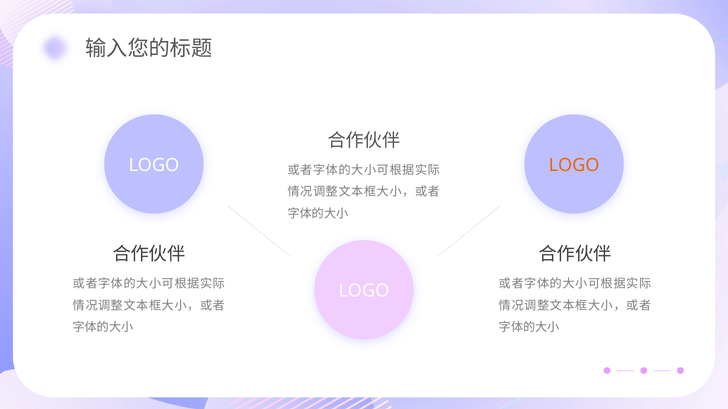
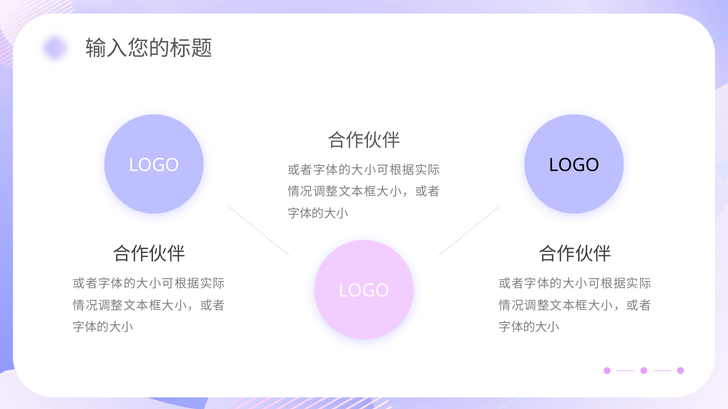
LOGO colour: orange -> black (574, 165)
